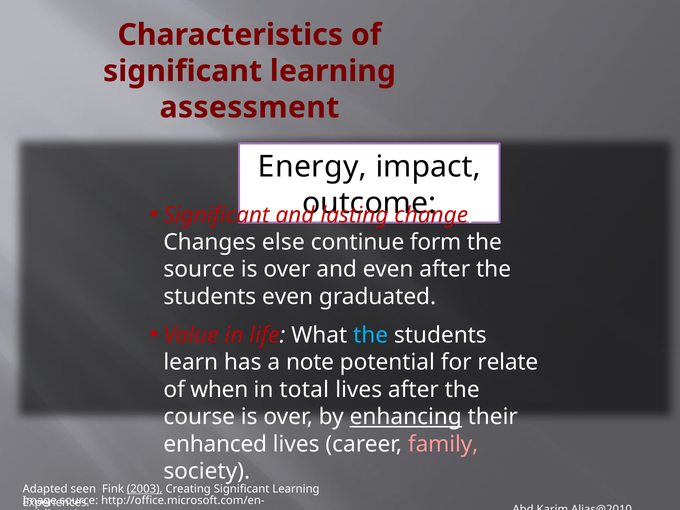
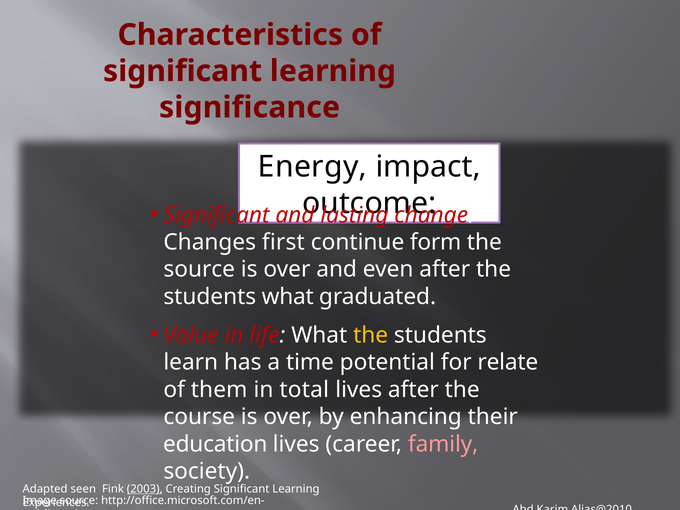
assessment: assessment -> significance (250, 107)
else: else -> first (283, 242)
students even: even -> what (288, 297)
the colour: light blue -> yellow (371, 335)
note: note -> time (310, 362)
when: when -> them (219, 390)
enhancing underline: present -> none (406, 417)
enhanced: enhanced -> education (215, 444)
